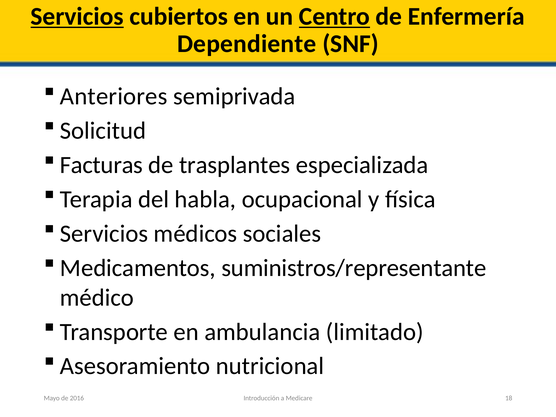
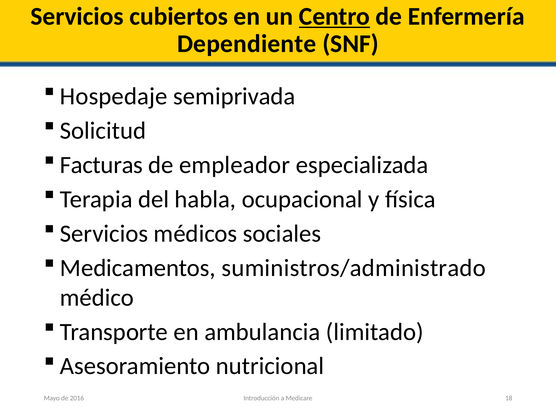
Servicios underline: present -> none (77, 16)
Anteriores: Anteriores -> Hospedaje (114, 96)
trasplantes: trasplantes -> empleador (235, 165)
suministros/representante: suministros/representante -> suministros/administrado (354, 268)
